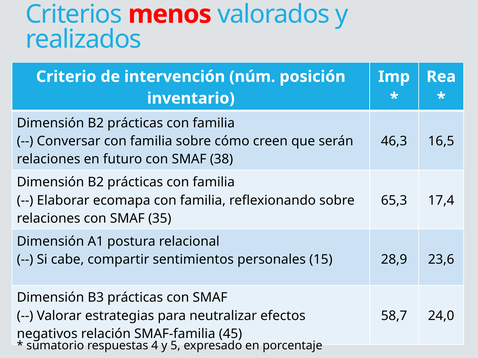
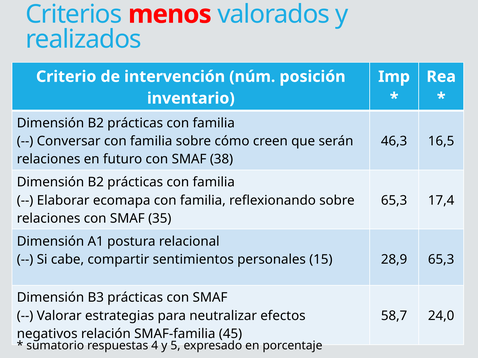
28,9 23,6: 23,6 -> 65,3 (441, 260)
